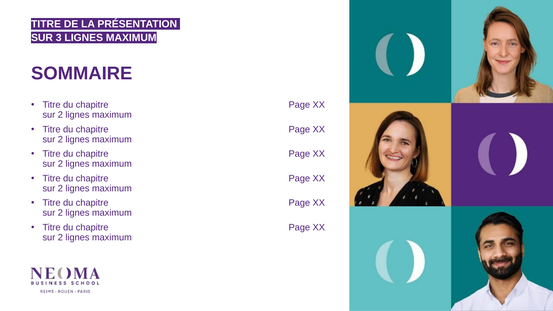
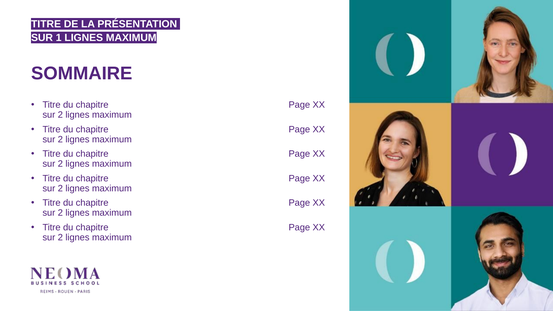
3: 3 -> 1 (59, 38)
